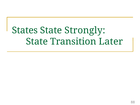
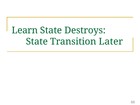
States: States -> Learn (25, 30)
Strongly: Strongly -> Destroys (85, 30)
